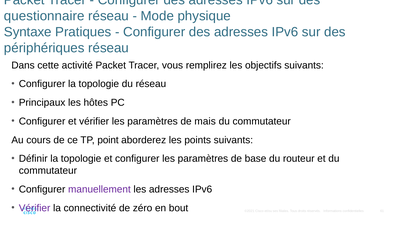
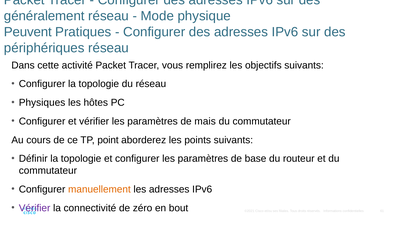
questionnaire: questionnaire -> généralement (44, 16)
Syntaxe: Syntaxe -> Peuvent (28, 32)
Principaux: Principaux -> Physiques (42, 102)
manuellement colour: purple -> orange (99, 189)
